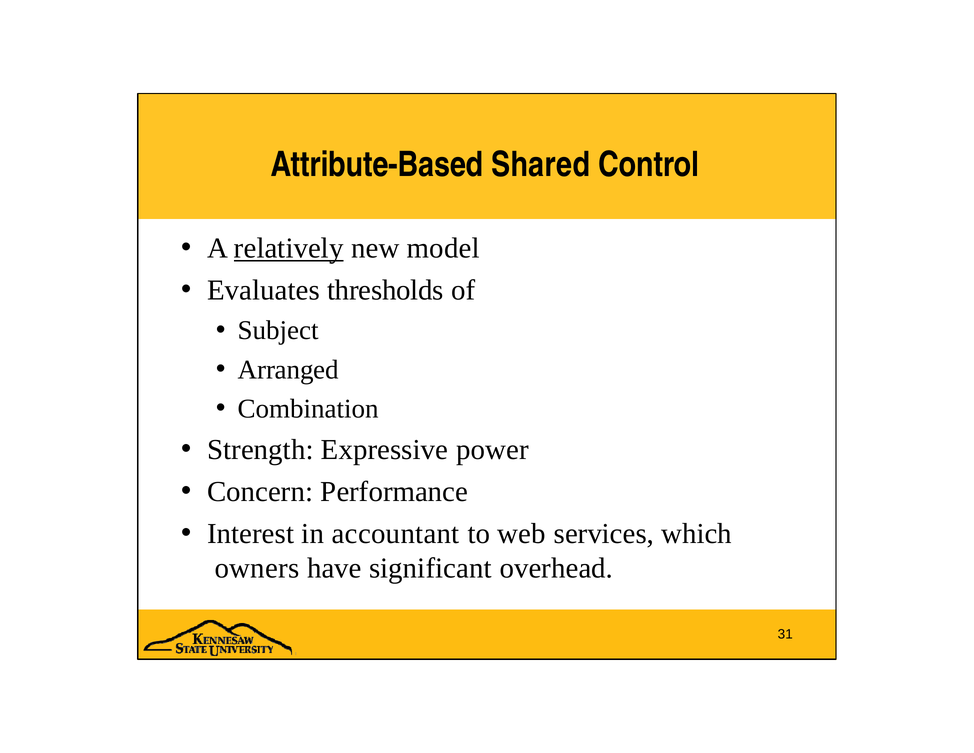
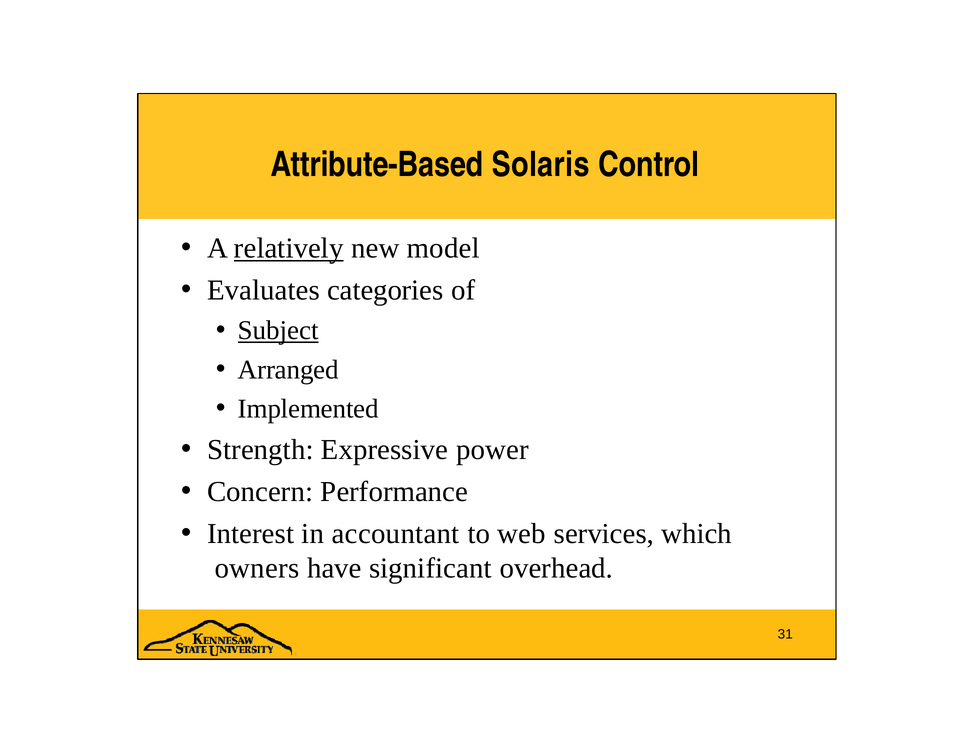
Shared: Shared -> Solaris (541, 165)
thresholds: thresholds -> categories (385, 290)
Subject underline: none -> present (278, 330)
Combination: Combination -> Implemented (308, 409)
